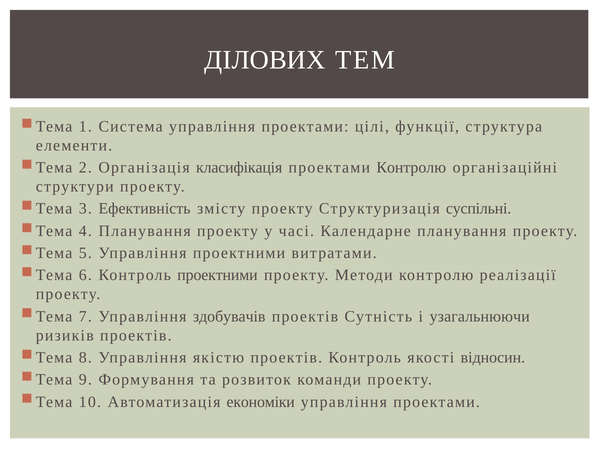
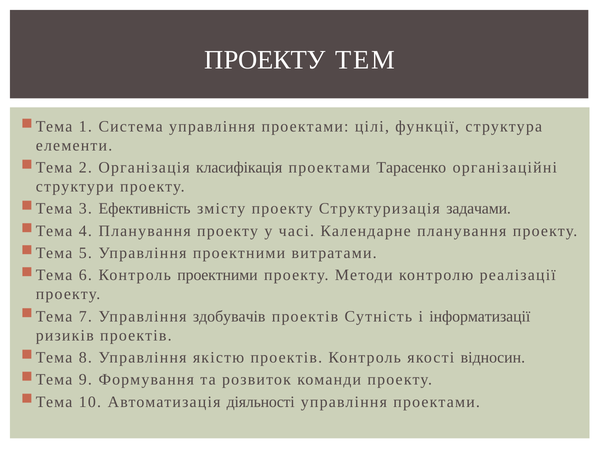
ДІЛОВИХ: ДІЛОВИХ -> ПРОЕКТУ (265, 60)
проектами Контролю: Контролю -> Тарасенко (411, 168)
суспільні: суспільні -> задачами (479, 209)
узагальнюючи: узагальнюючи -> інформатизації (480, 316)
економіки: економіки -> діяльності (261, 402)
